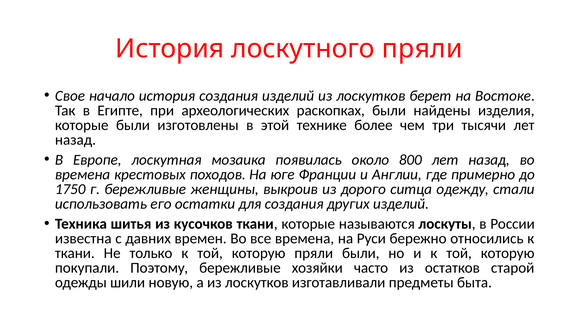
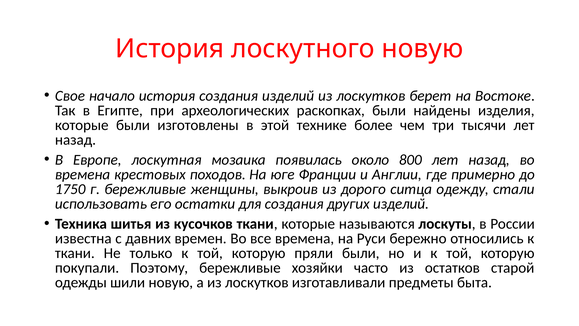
лоскутного пряли: пряли -> новую (422, 49)
